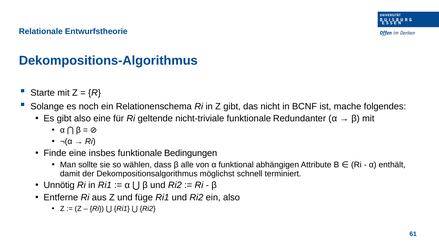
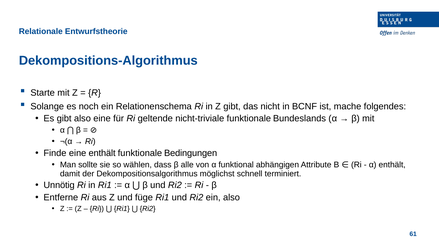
Redundanter: Redundanter -> Bundeslands (299, 119)
eine insbes: insbes -> enthält (102, 153)
